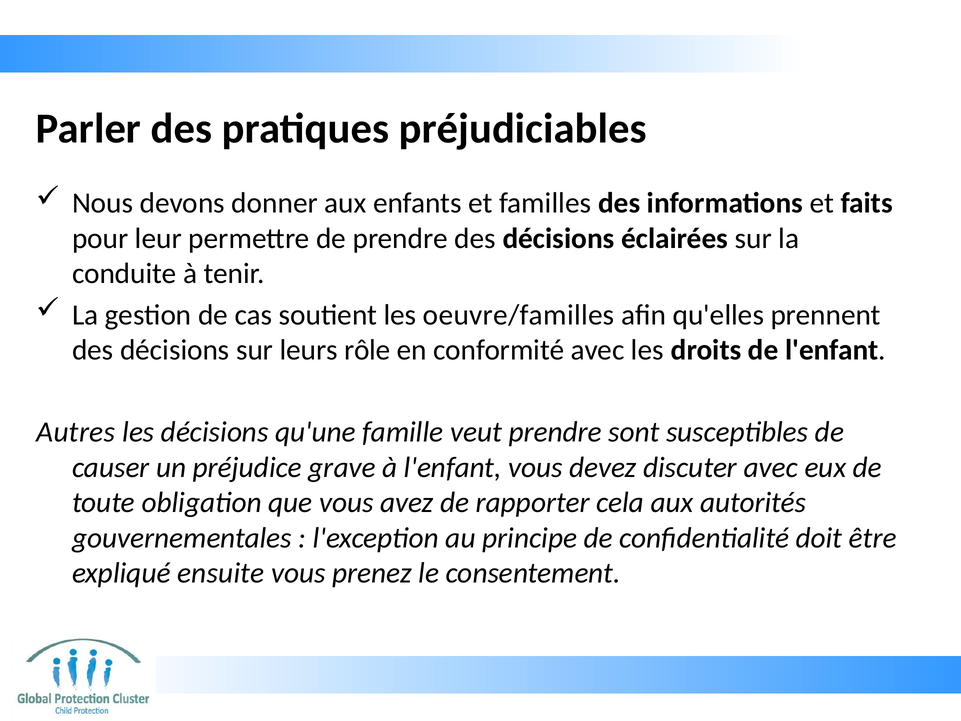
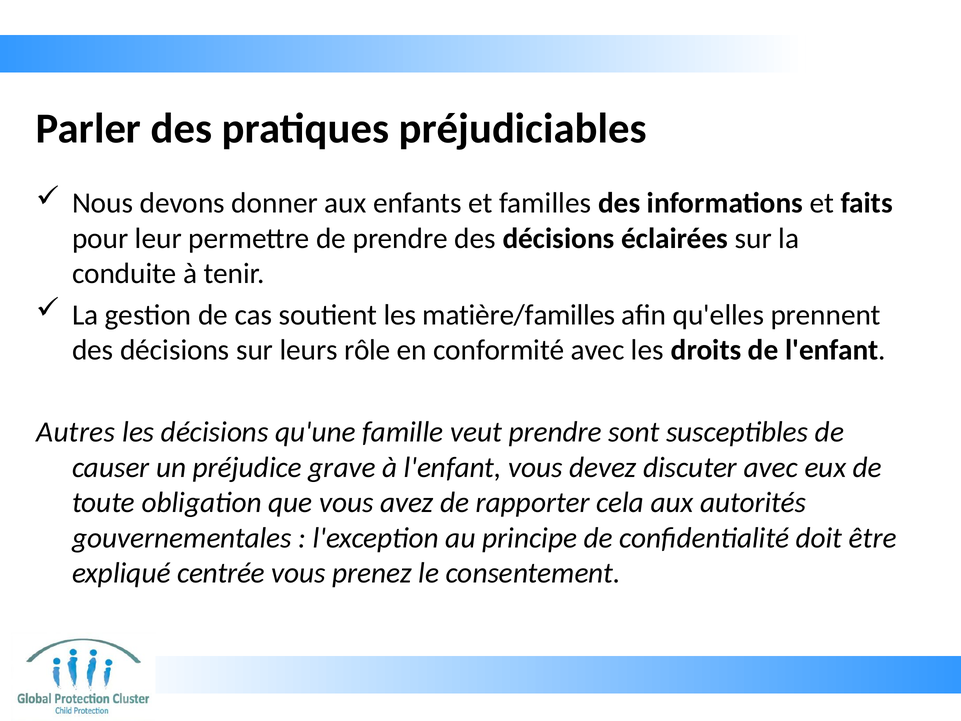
oeuvre/familles: oeuvre/familles -> matière/familles (519, 315)
ensuite: ensuite -> centrée (221, 573)
